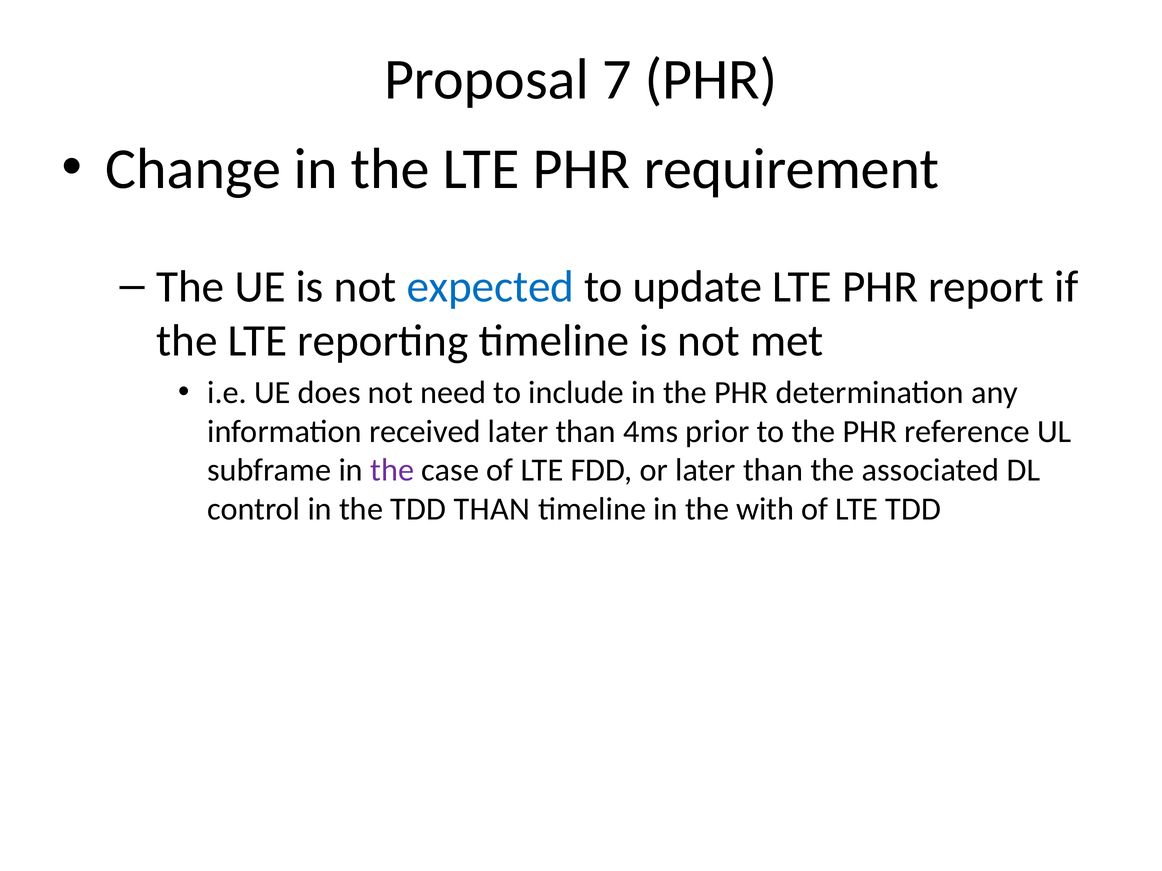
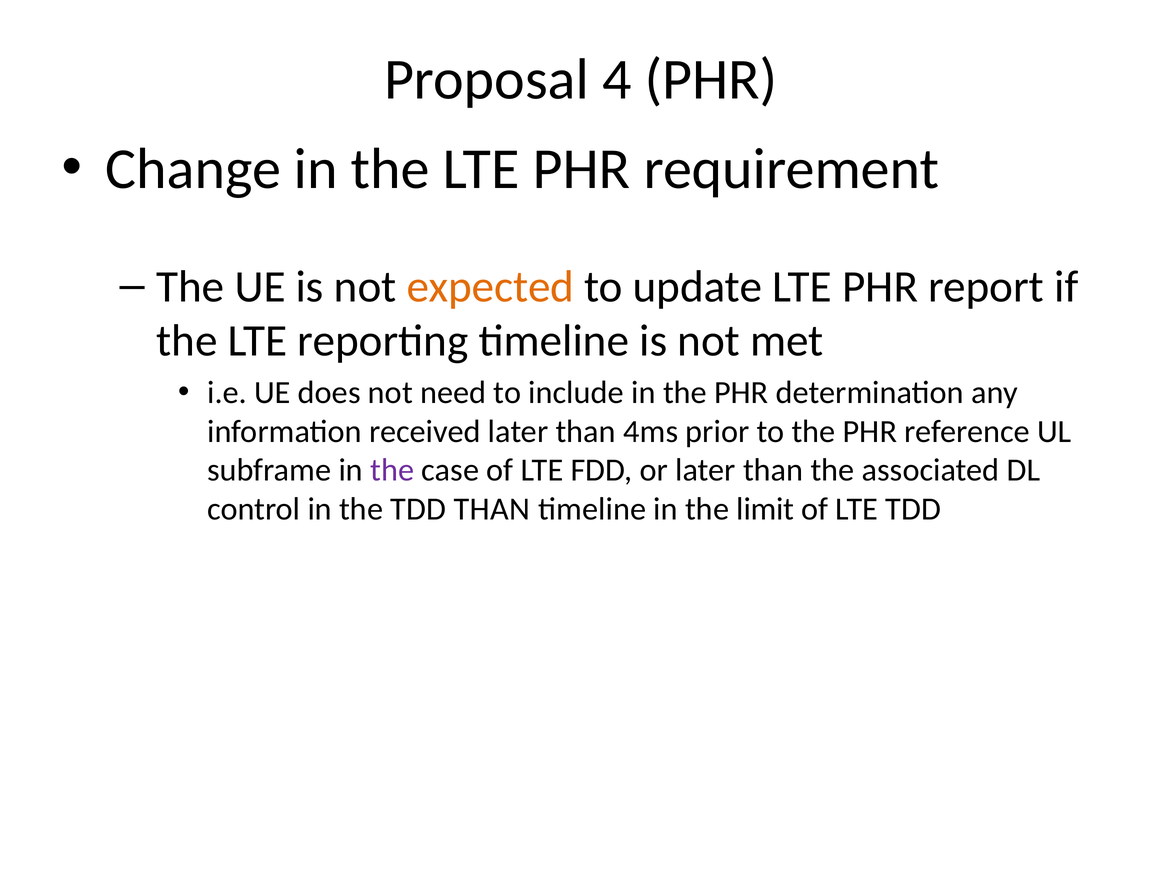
7: 7 -> 4 (617, 80)
expected colour: blue -> orange (490, 287)
with: with -> limit (765, 509)
